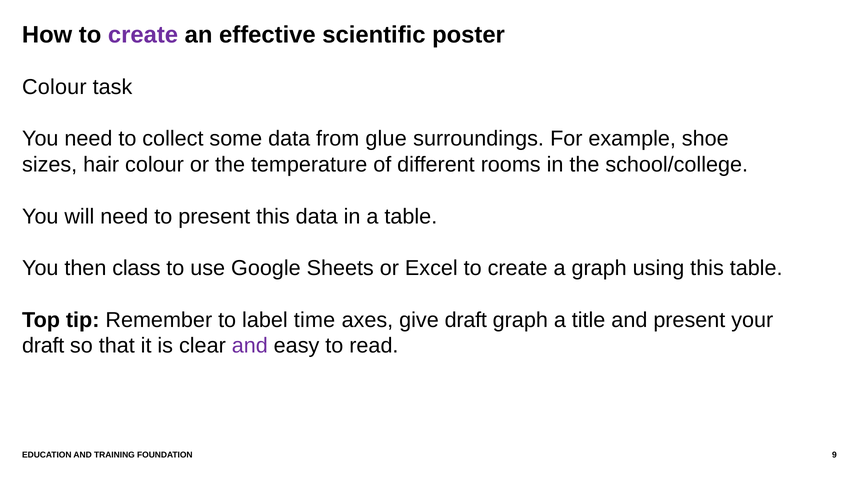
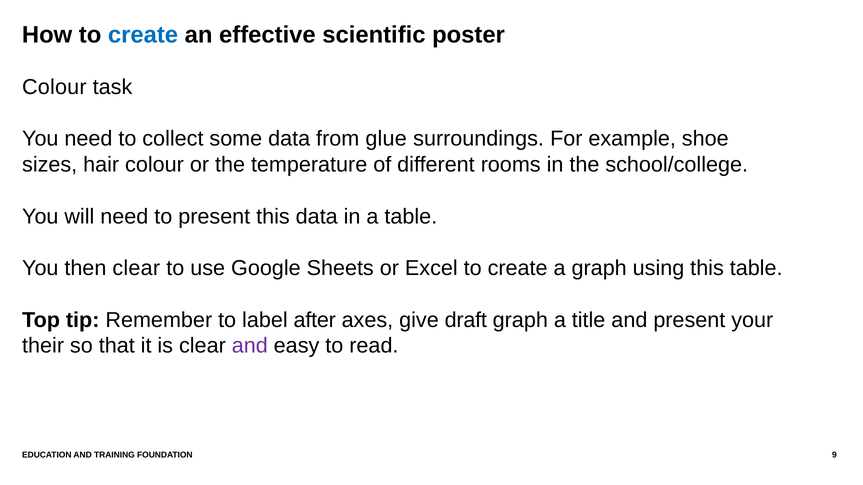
create colour: purple -> blue (143, 35)
then class: class -> clear (136, 268)
time: time -> after (315, 320)
draft: draft -> their (43, 346)
